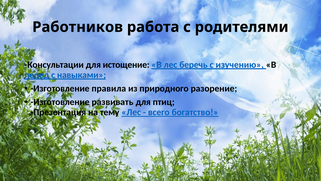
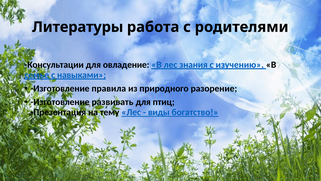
Работников: Работников -> Литературы (78, 27)
истощение: истощение -> овладение (126, 65)
беречь: беречь -> знания (193, 65)
перед: перед -> семье (37, 75)
всего: всего -> виды (159, 112)
